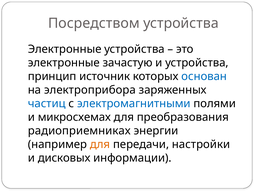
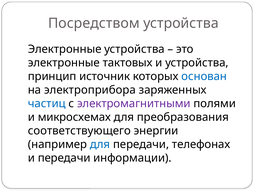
зачастую: зачастую -> тактовых (128, 63)
электромагнитными colour: blue -> purple (134, 103)
радиоприемниках: радиоприемниках -> соответствующего (79, 130)
для colour: orange -> blue (100, 144)
настройки: настройки -> телефонах (201, 144)
и дисковых: дисковых -> передачи (64, 158)
